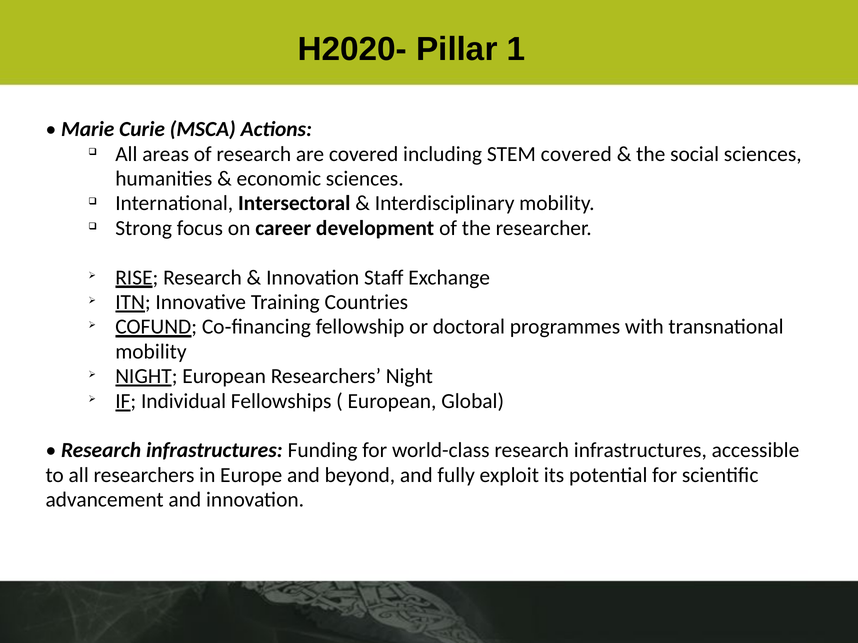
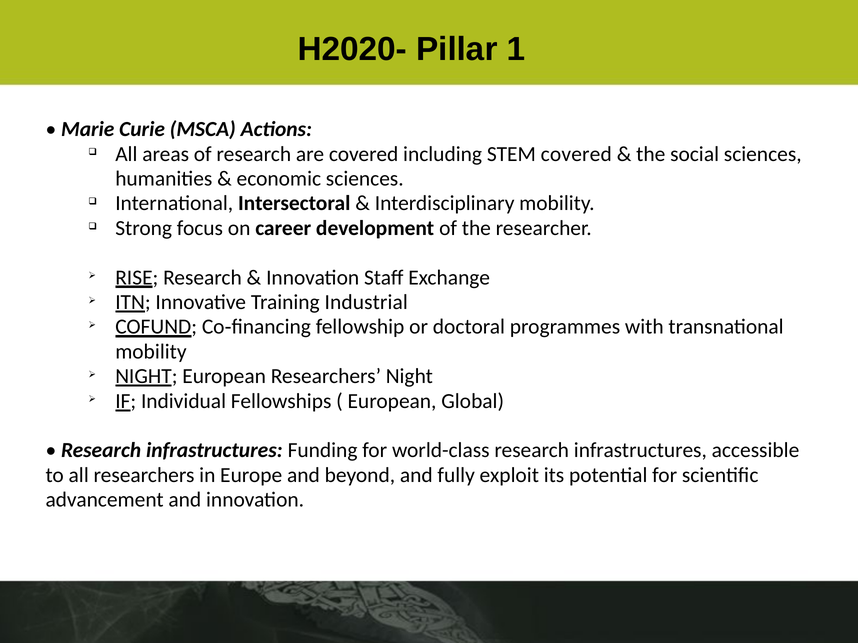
Countries: Countries -> Industrial (366, 302)
